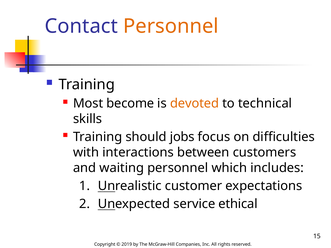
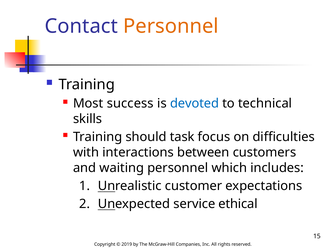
become: become -> success (130, 104)
devoted colour: orange -> blue (195, 104)
jobs: jobs -> task (182, 137)
